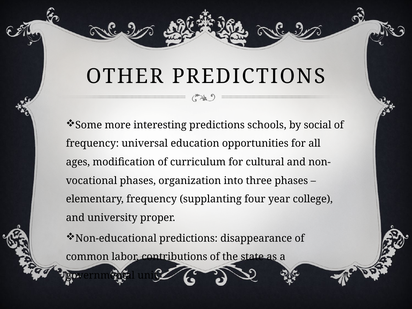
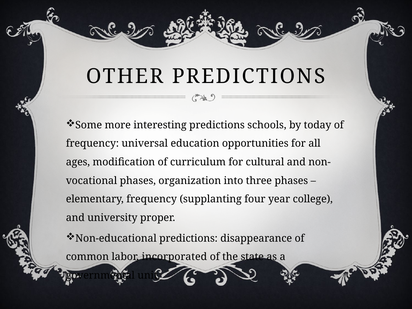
social: social -> today (318, 125)
contributions: contributions -> incorporated (174, 257)
